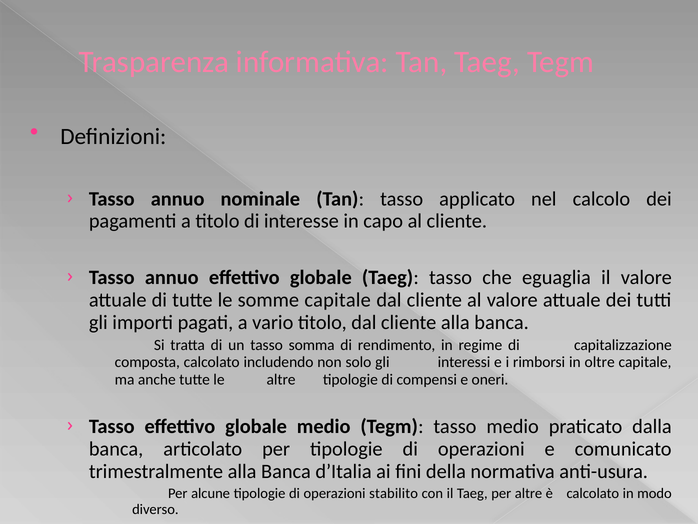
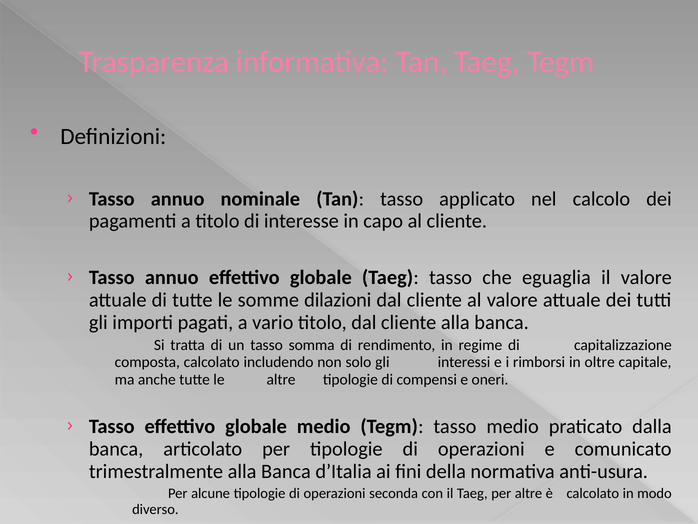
somme capitale: capitale -> dilazioni (338, 300)
stabilito: stabilito -> seconda (394, 493)
